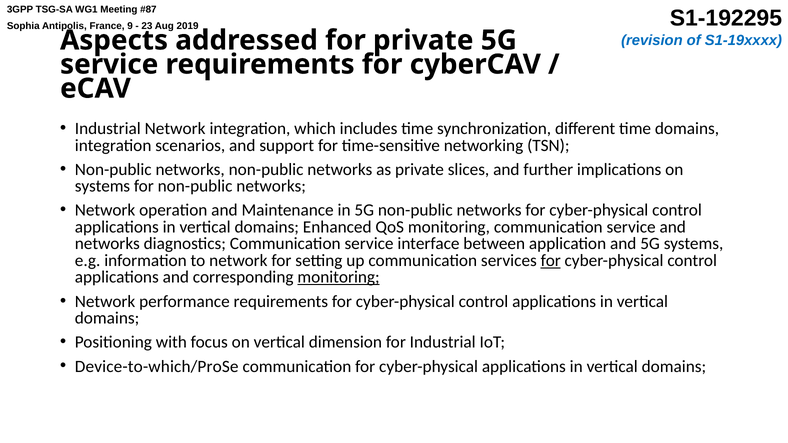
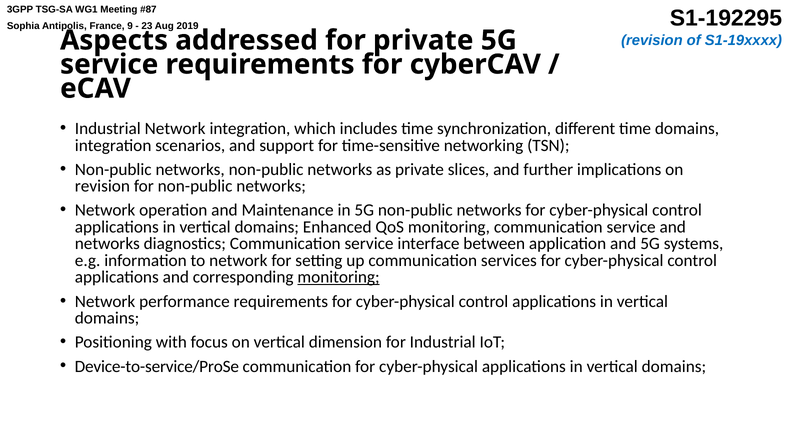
systems: systems -> revision (102, 186)
for underline: present -> none (551, 261)
Device-to-which/ProSe: Device-to-which/ProSe -> Device-to-service/ProSe (157, 367)
